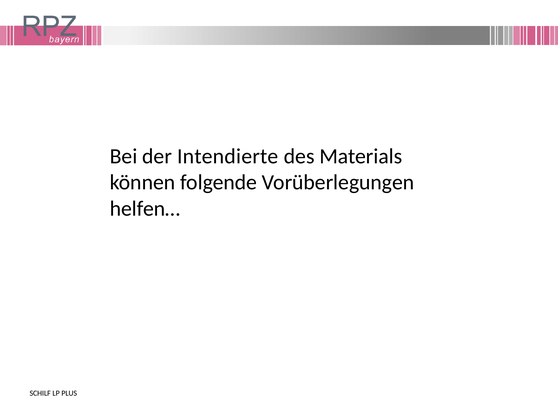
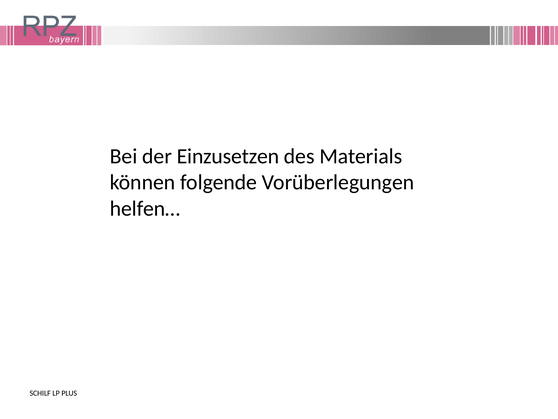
Intendierte: Intendierte -> Einzusetzen (228, 156)
